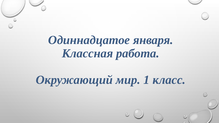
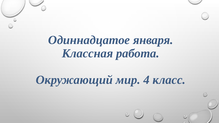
1: 1 -> 4 (146, 80)
